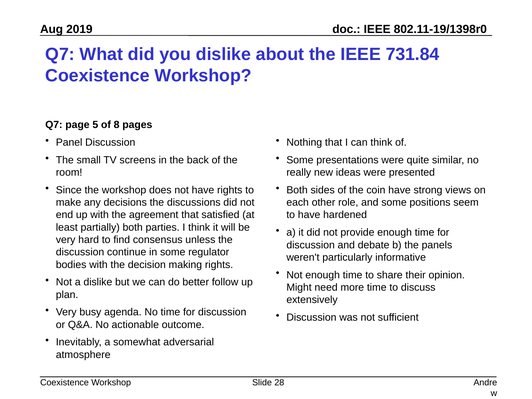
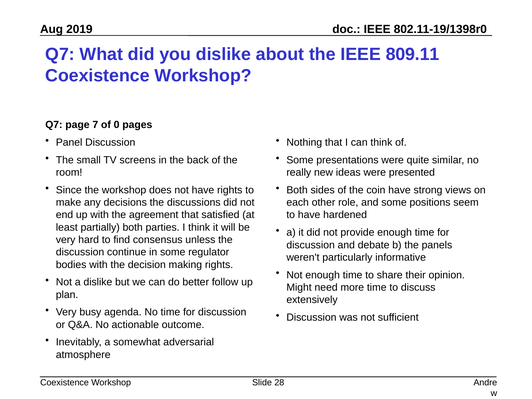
731.84: 731.84 -> 809.11 (413, 54)
5: 5 -> 7 (95, 125)
8: 8 -> 0 (117, 125)
